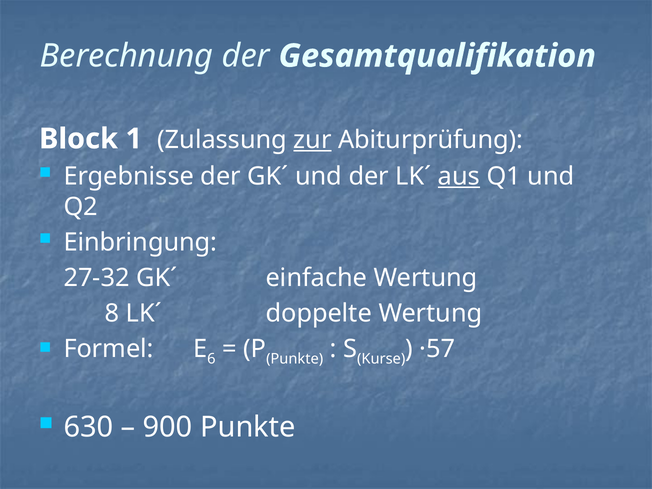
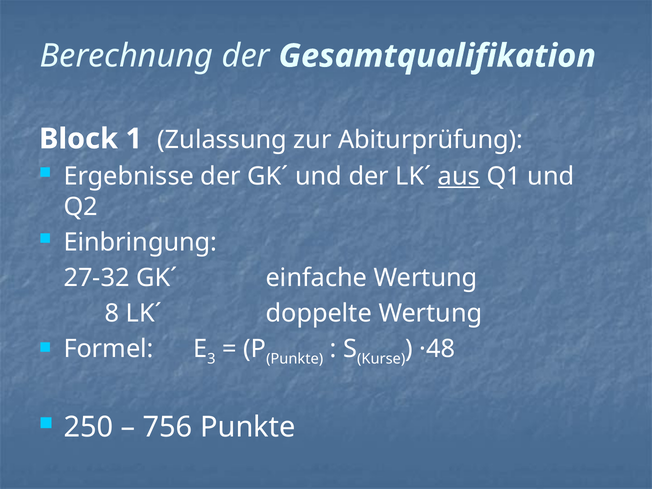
zur underline: present -> none (312, 140)
6: 6 -> 3 (211, 359)
·57: ·57 -> ·48 (437, 349)
630: 630 -> 250 (88, 427)
900: 900 -> 756 (168, 427)
